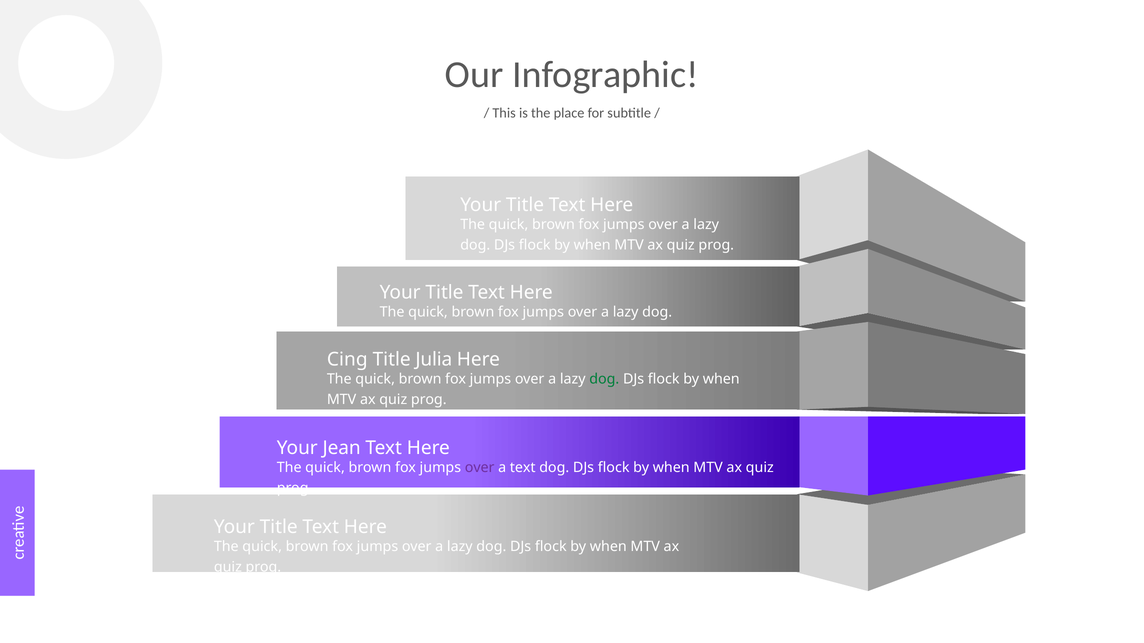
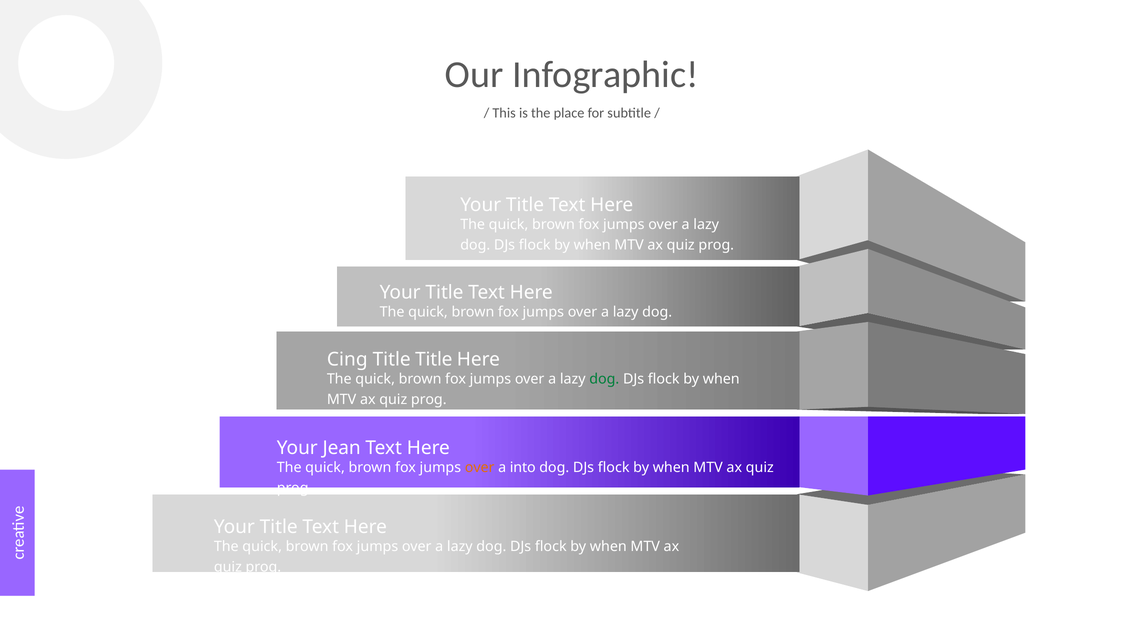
Title Julia: Julia -> Title (434, 360)
over colour: purple -> orange (480, 468)
a text: text -> into (523, 468)
